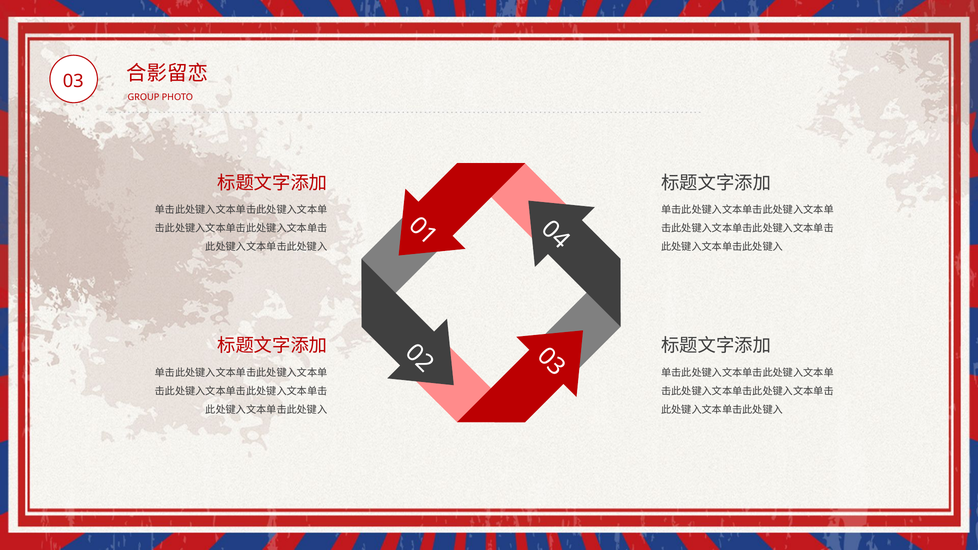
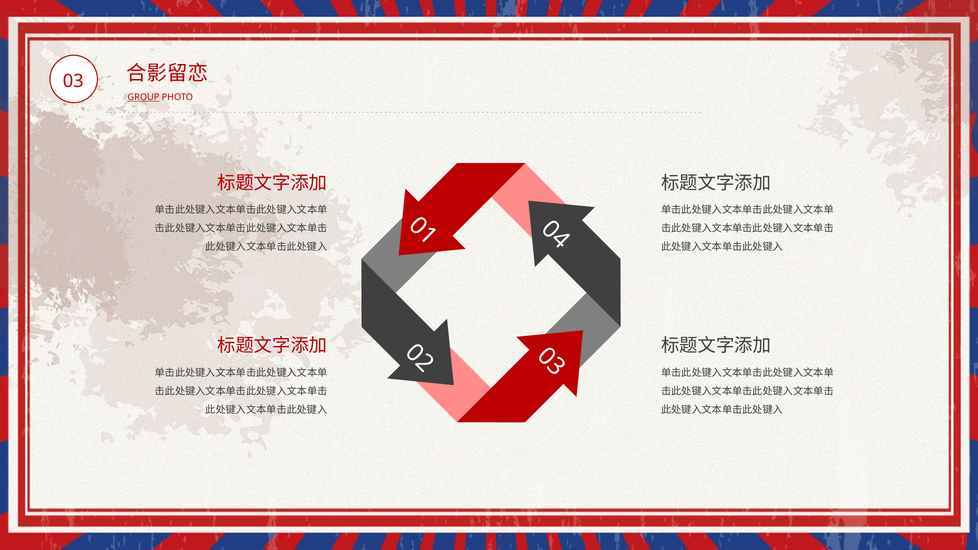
GROUP underline: none -> present (143, 97)
